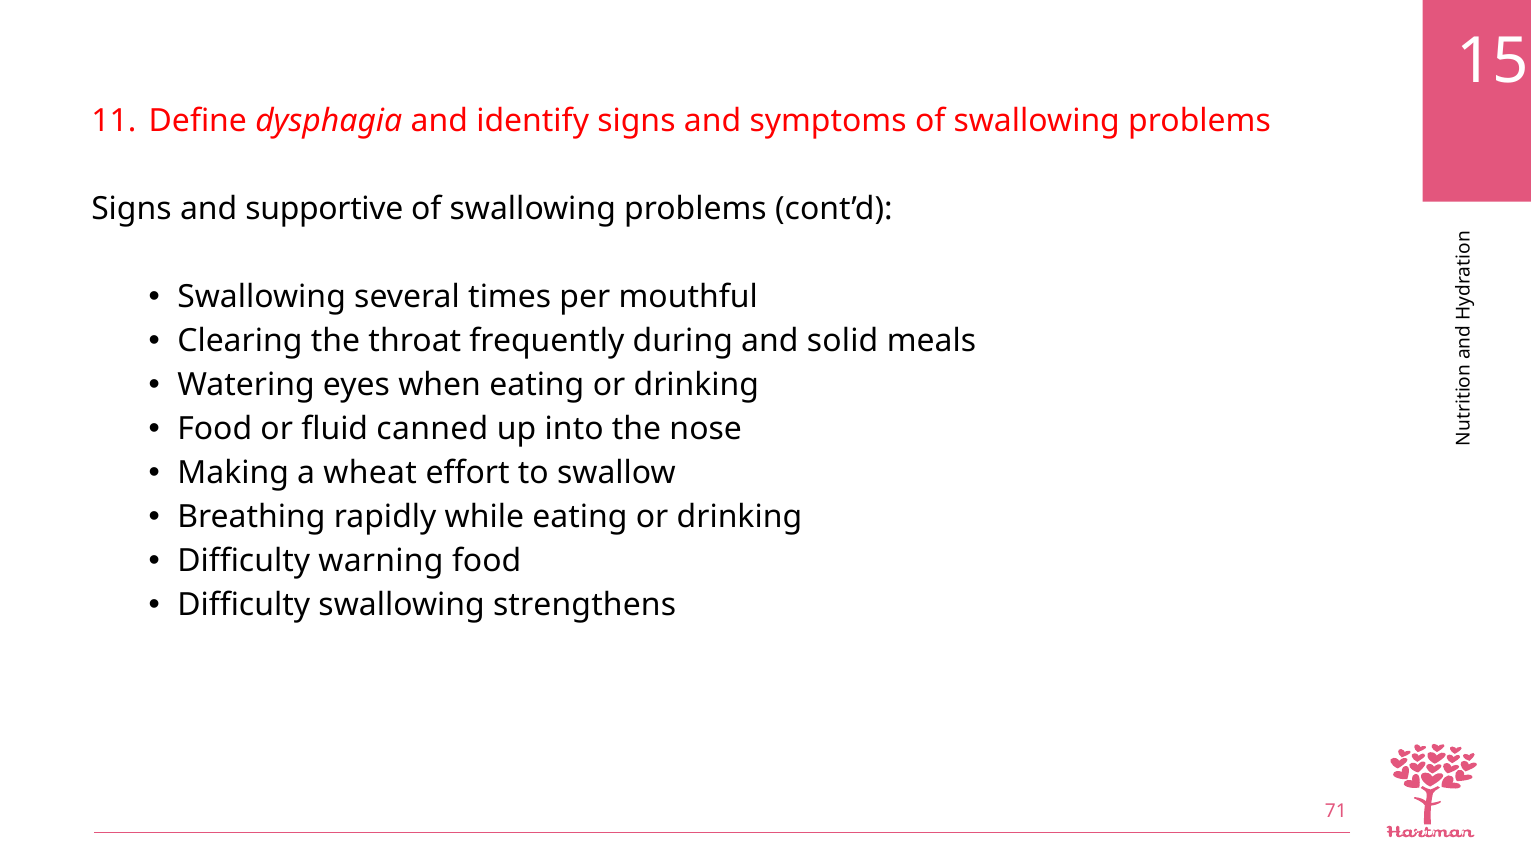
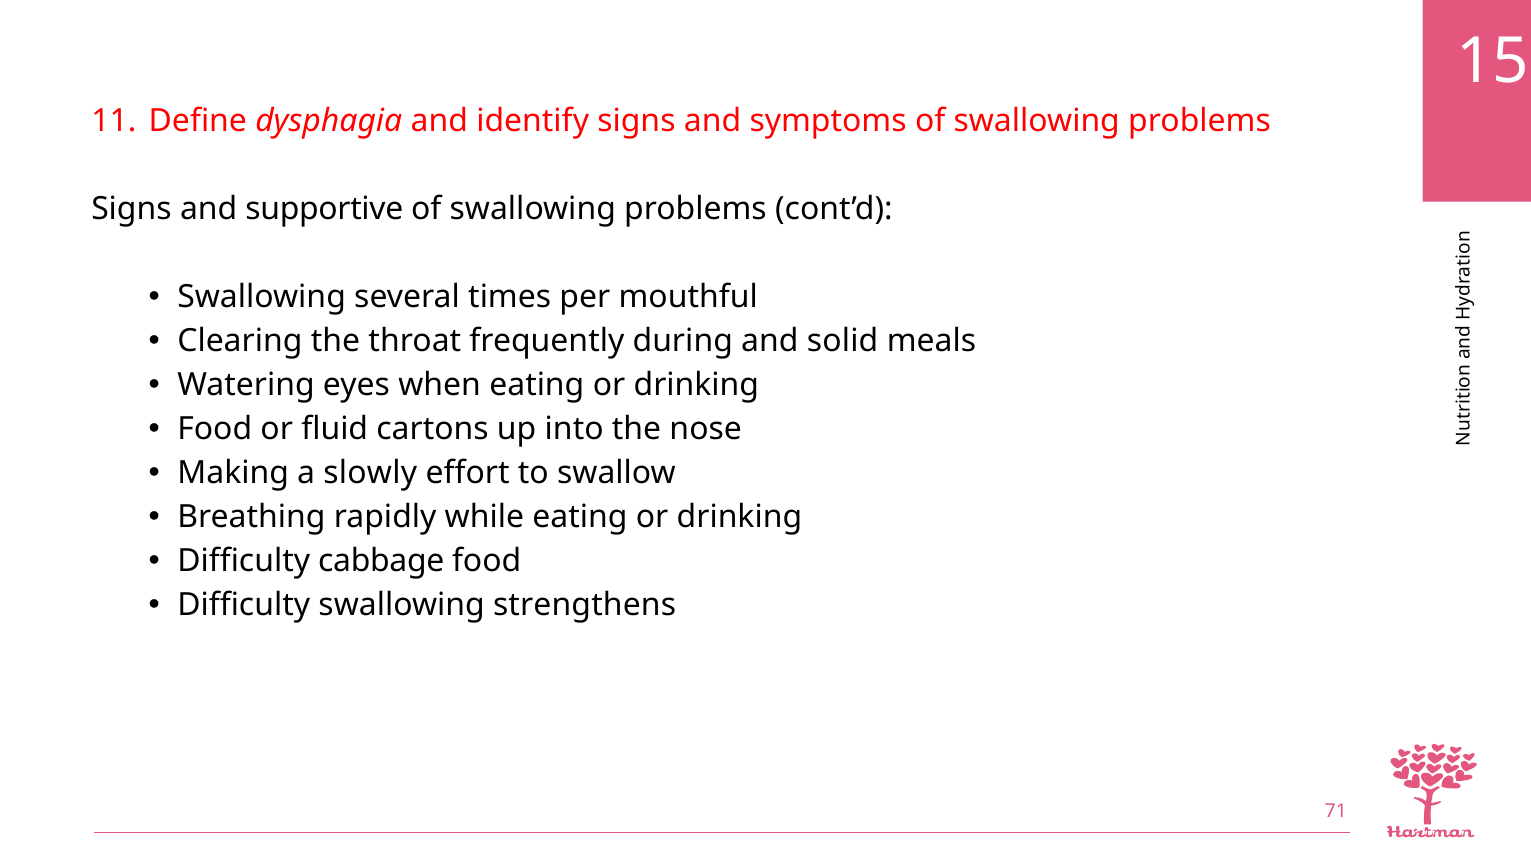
canned: canned -> cartons (433, 429)
wheat: wheat -> slowly (370, 473)
warning: warning -> cabbage (381, 561)
